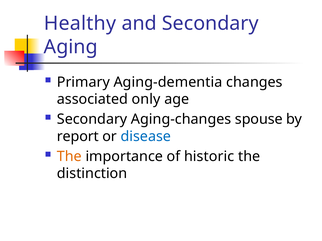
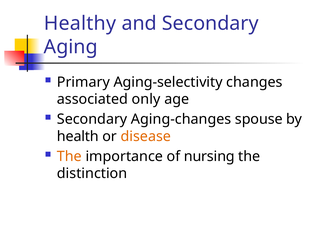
Aging-dementia: Aging-dementia -> Aging-selectivity (168, 82)
report: report -> health (78, 137)
disease colour: blue -> orange (146, 137)
historic: historic -> nursing (209, 157)
